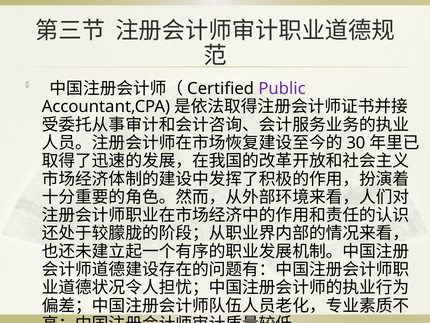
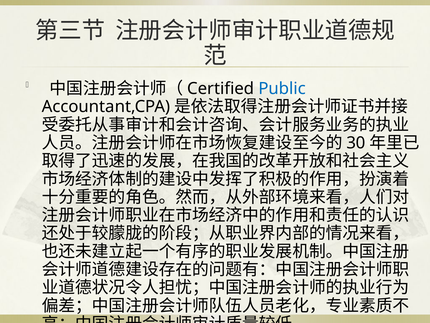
Public colour: purple -> blue (282, 89)
